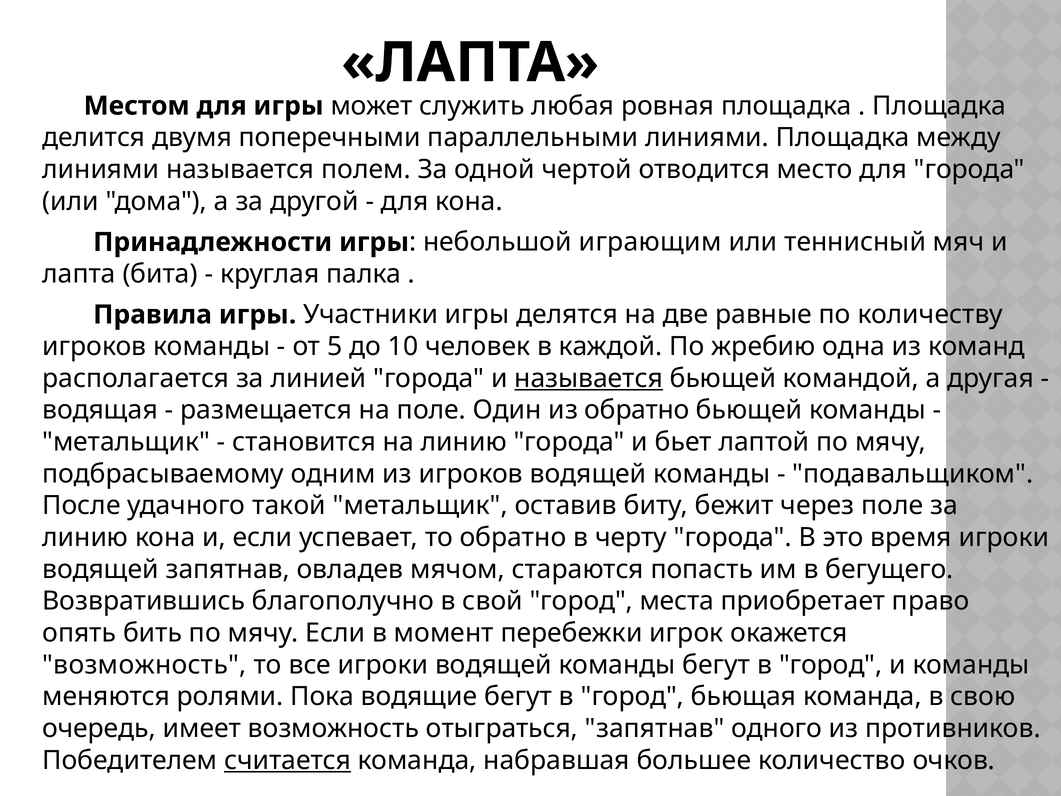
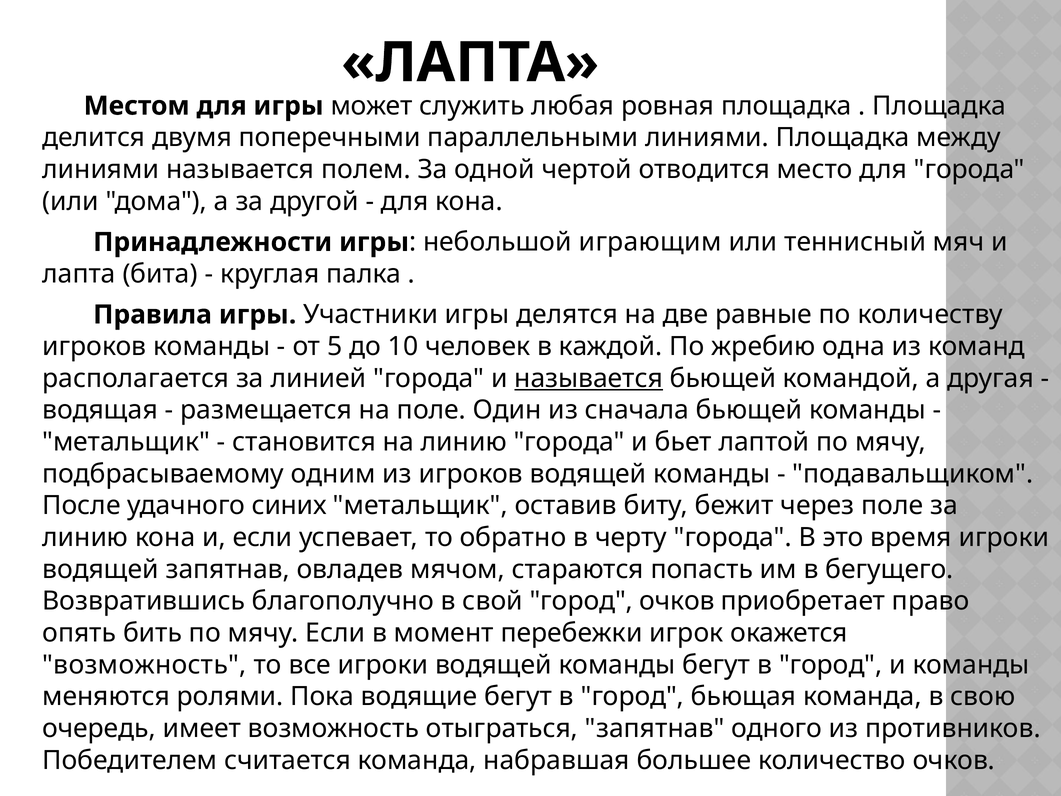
из обратно: обратно -> сначала (637, 410)
такой: такой -> синих (289, 506)
город места: места -> очков (677, 601)
считается underline: present -> none (288, 760)
